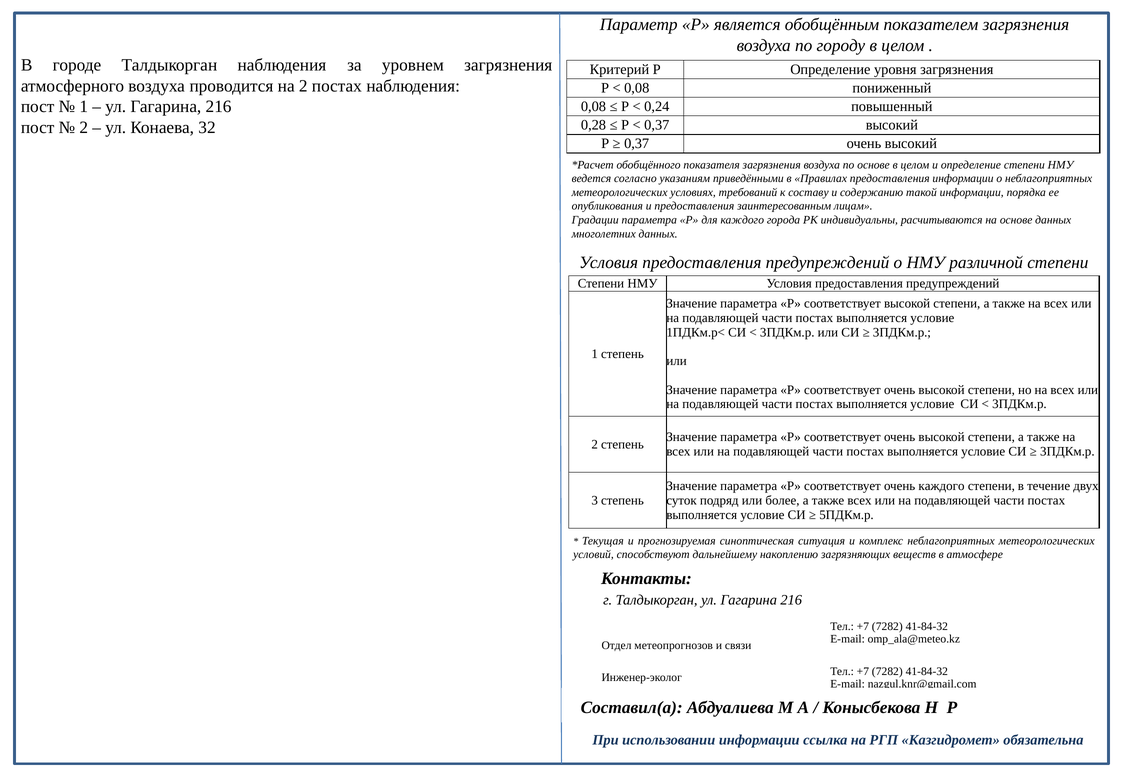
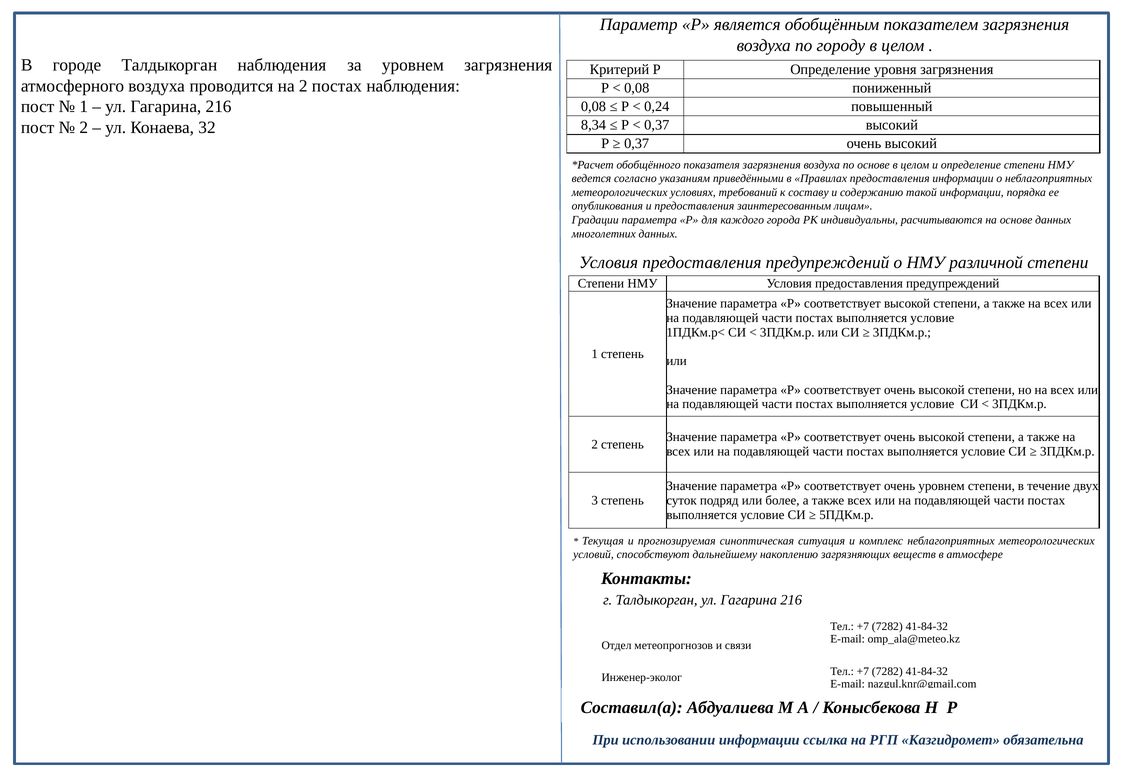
0,28: 0,28 -> 8,34 (594, 125)
очень каждого: каждого -> уровнем (942, 486)
